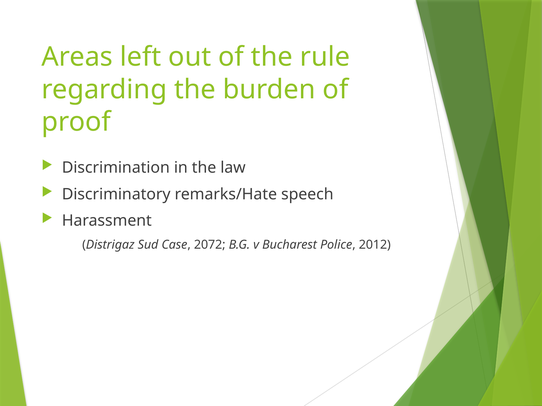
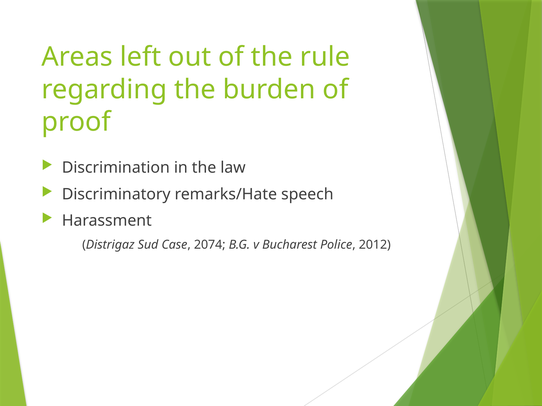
2072: 2072 -> 2074 (210, 245)
